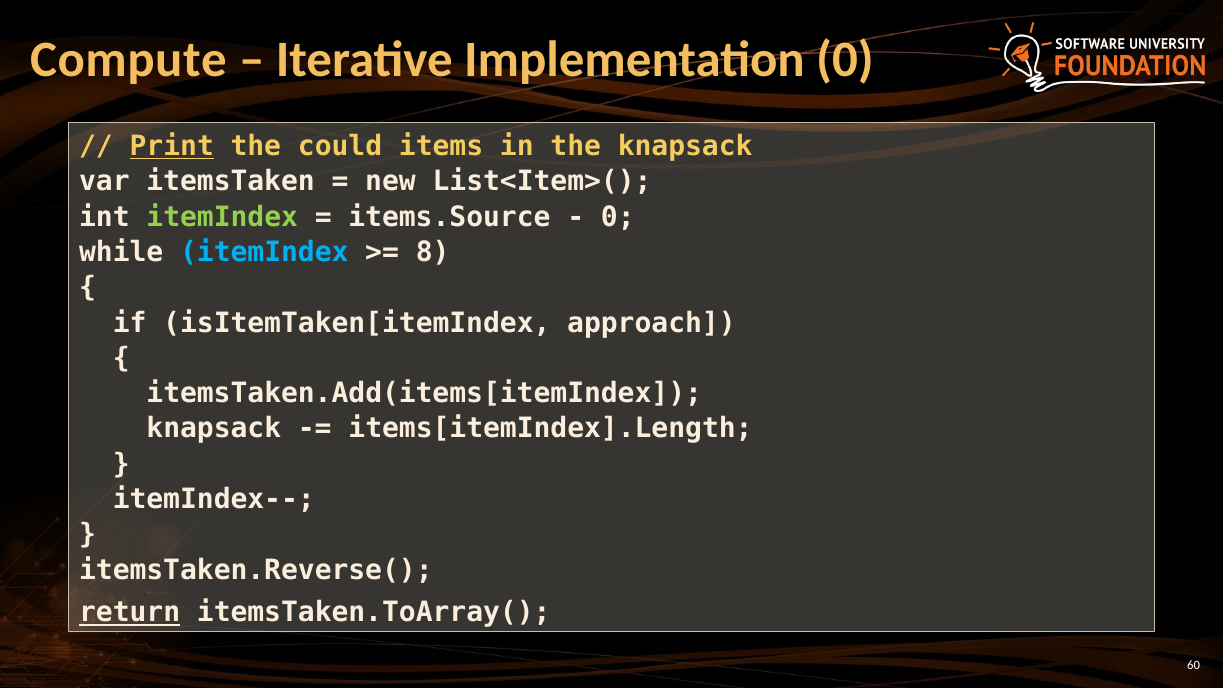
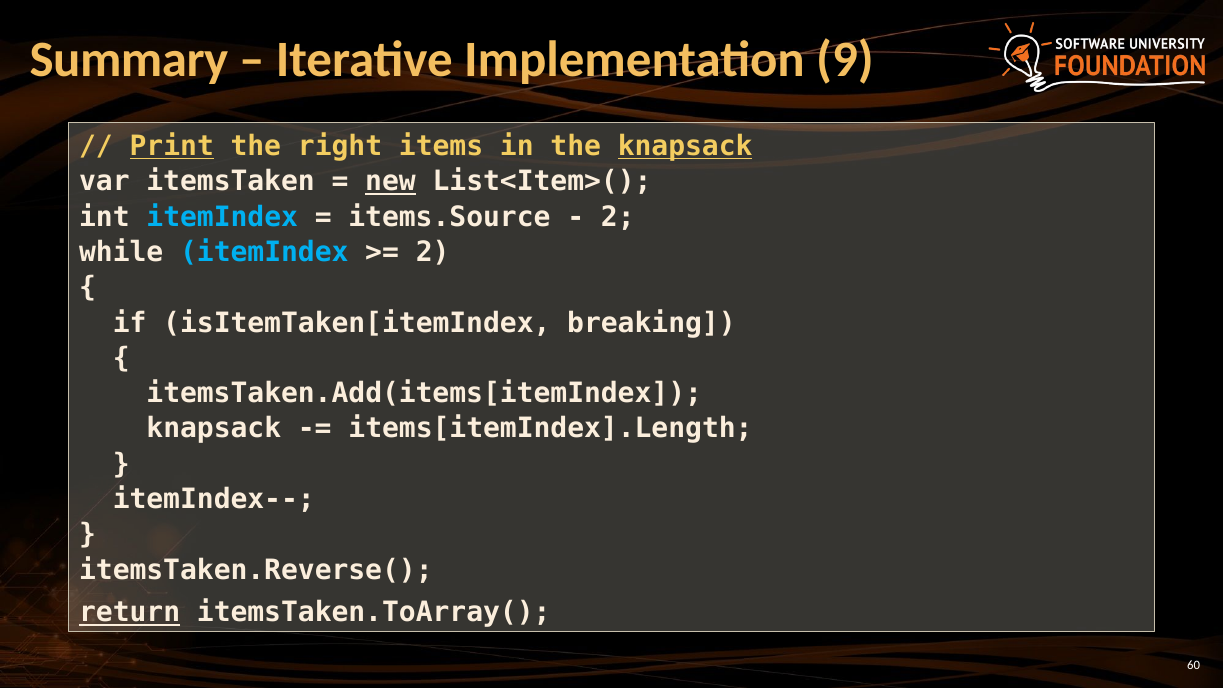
Compute: Compute -> Summary (129, 59)
Implementation 0: 0 -> 9 (845, 59)
could: could -> right (340, 146)
knapsack underline: none -> present (685, 146)
new underline: none -> present (391, 182)
itemIndex colour: light green -> light blue (222, 217)
0: 0 -> 2 (618, 217)
8: 8 -> 2 (433, 252)
approach: approach -> breaking (651, 323)
